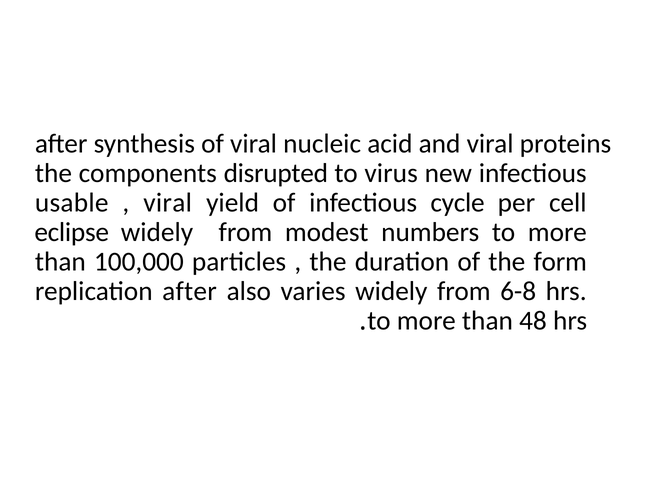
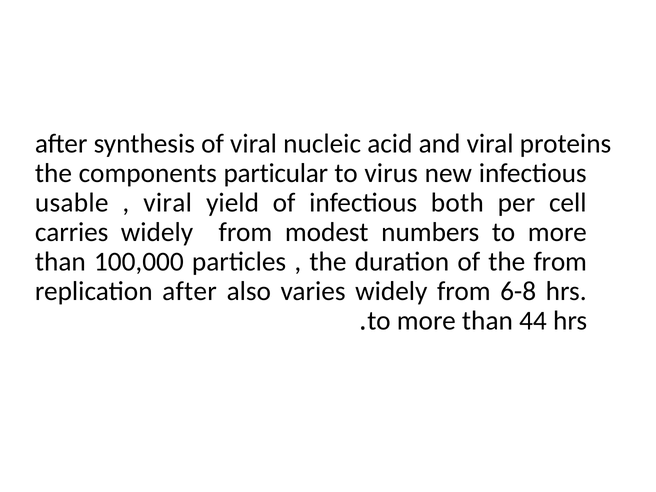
disrupted: disrupted -> particular (276, 173)
cycle: cycle -> both (457, 203)
eclipse: eclipse -> carries (72, 232)
the form: form -> from (560, 262)
48: 48 -> 44 (533, 321)
